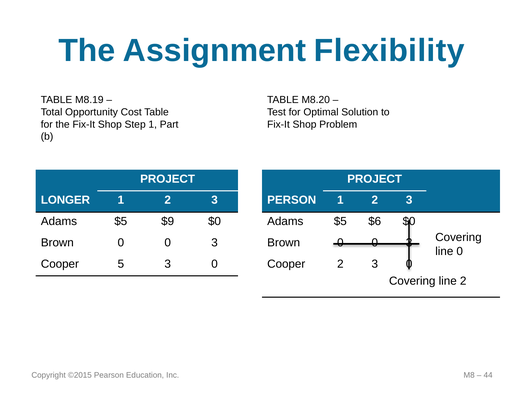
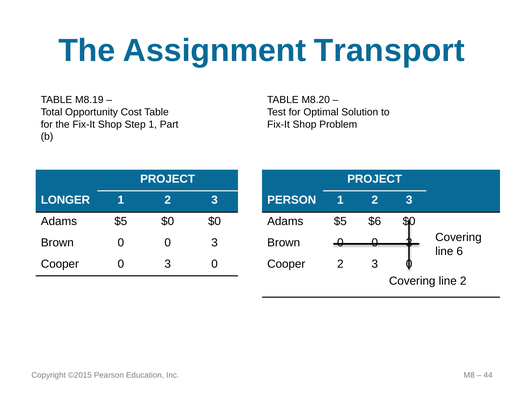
Flexibility: Flexibility -> Transport (389, 51)
$5 $9: $9 -> $0 (168, 221)
line 0: 0 -> 6 (460, 251)
Cooper 5: 5 -> 0 (121, 264)
